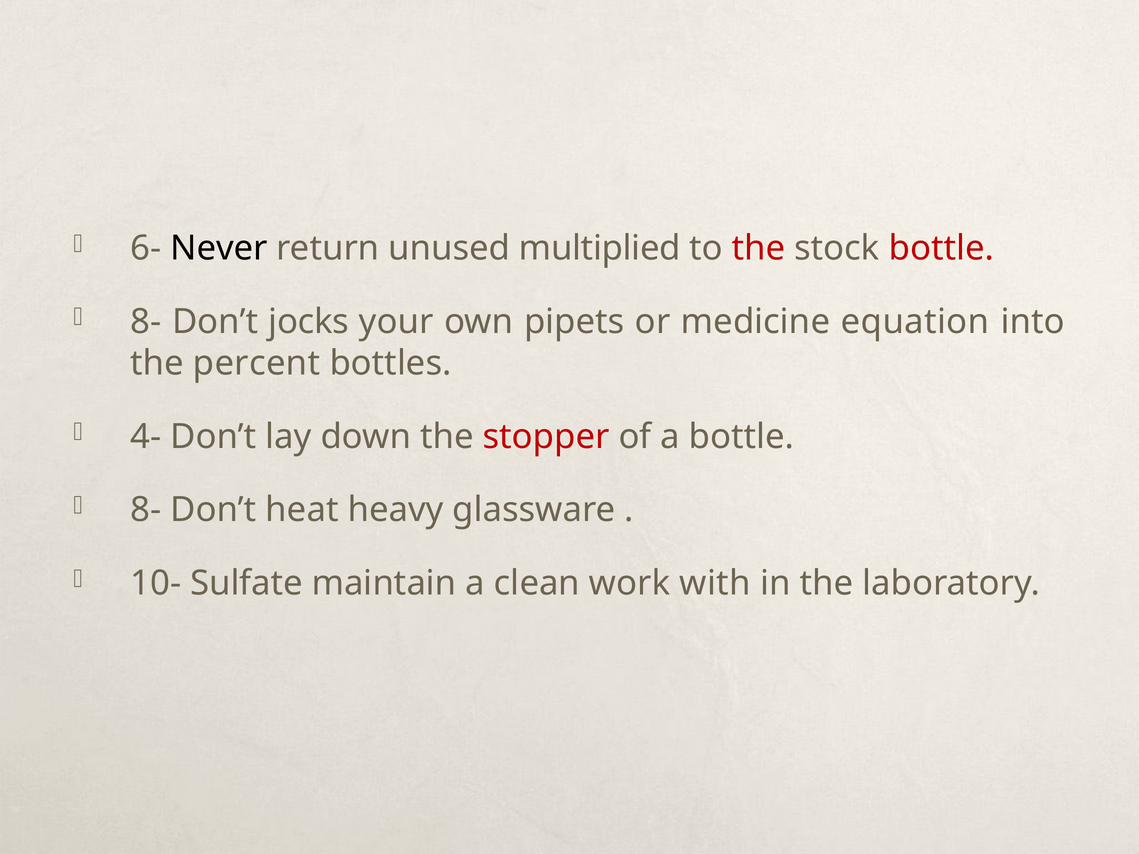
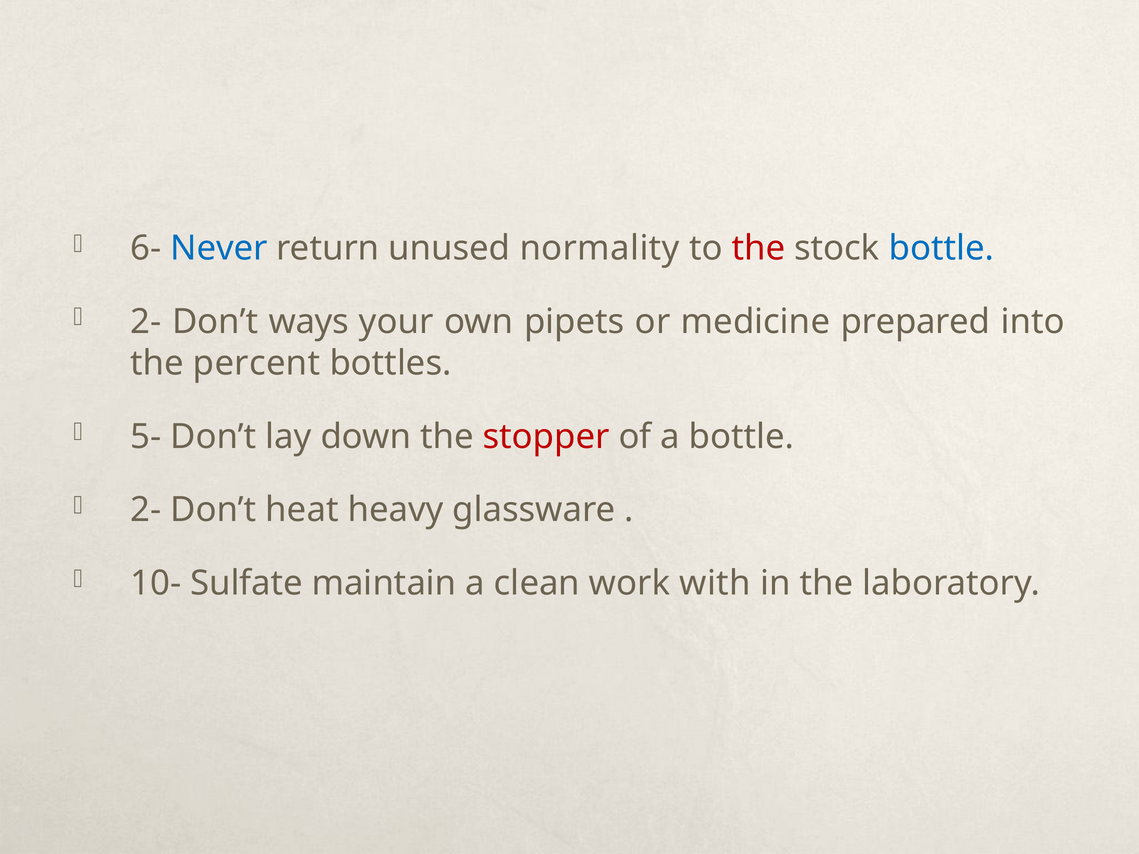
Never colour: black -> blue (219, 248)
multiplied: multiplied -> normality (600, 248)
bottle colour: red -> blue (941, 248)
8-: 8- -> 2- (146, 322)
jocks: jocks -> ways (309, 322)
equation: equation -> prepared (915, 322)
4-: 4- -> 5- (146, 437)
8-: 8- -> 2- (146, 510)
